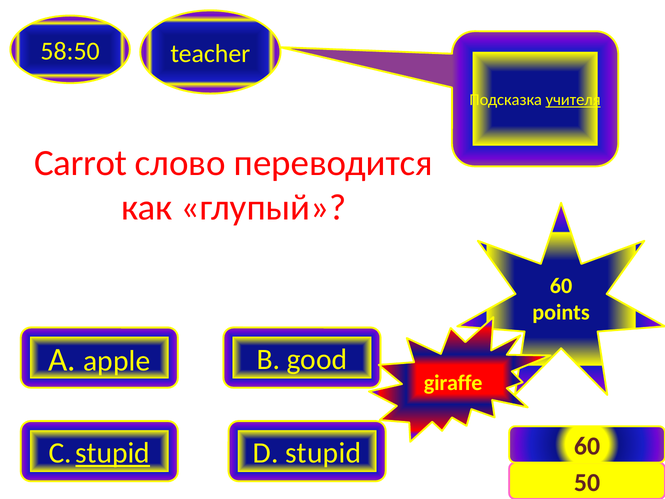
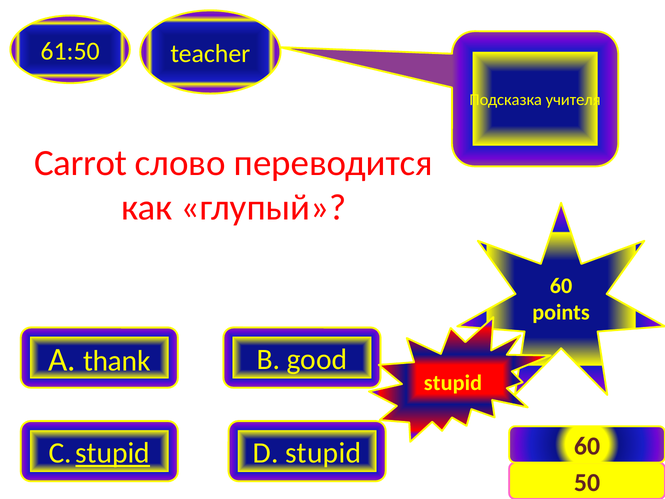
58:50: 58:50 -> 61:50 (70, 51)
учителя underline: present -> none (573, 100)
apple: apple -> thank (117, 361)
giraffe: giraffe -> stupid (453, 383)
